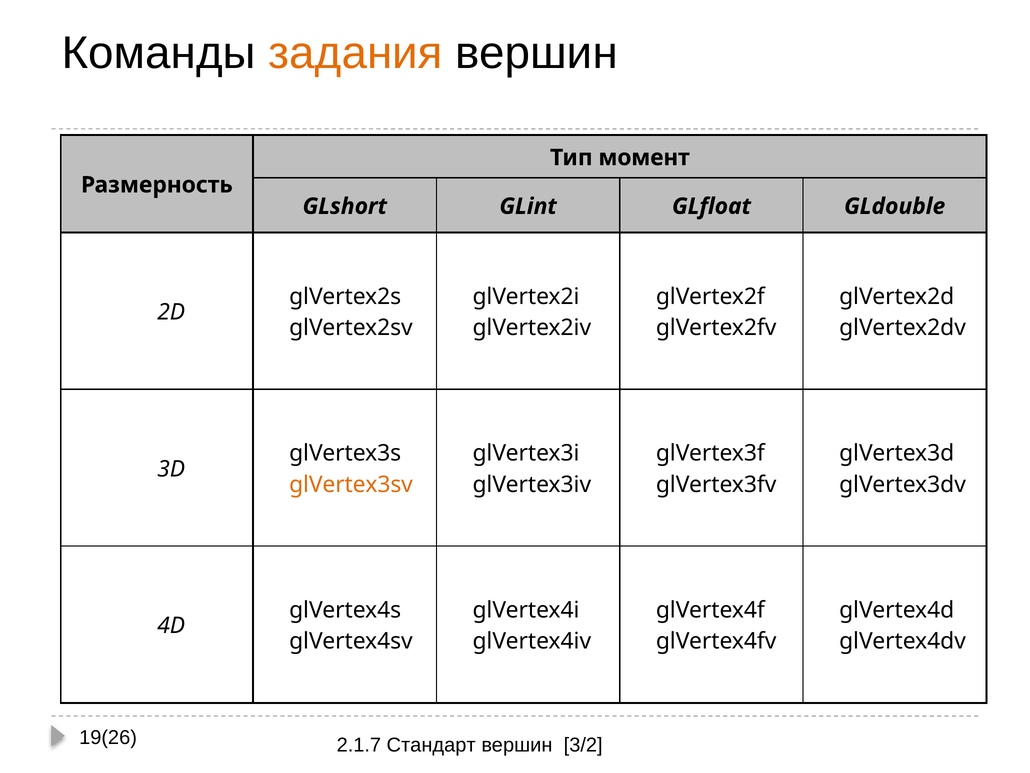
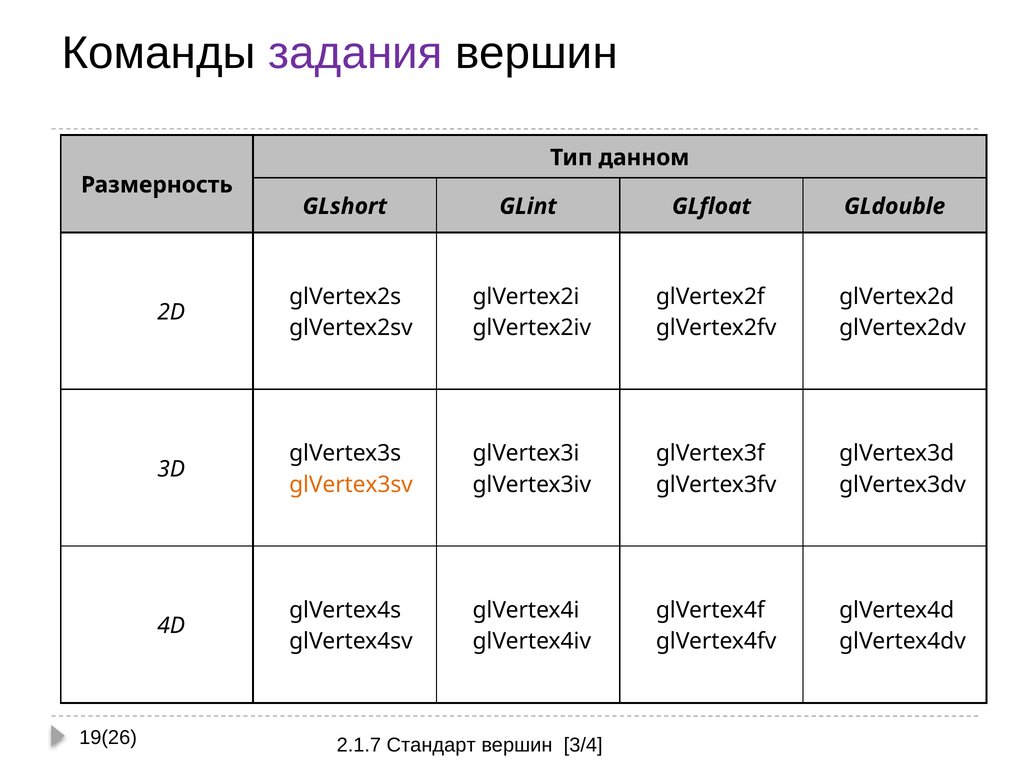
задания colour: orange -> purple (356, 53)
момент: момент -> данном (644, 157)
3/2: 3/2 -> 3/4 (583, 745)
